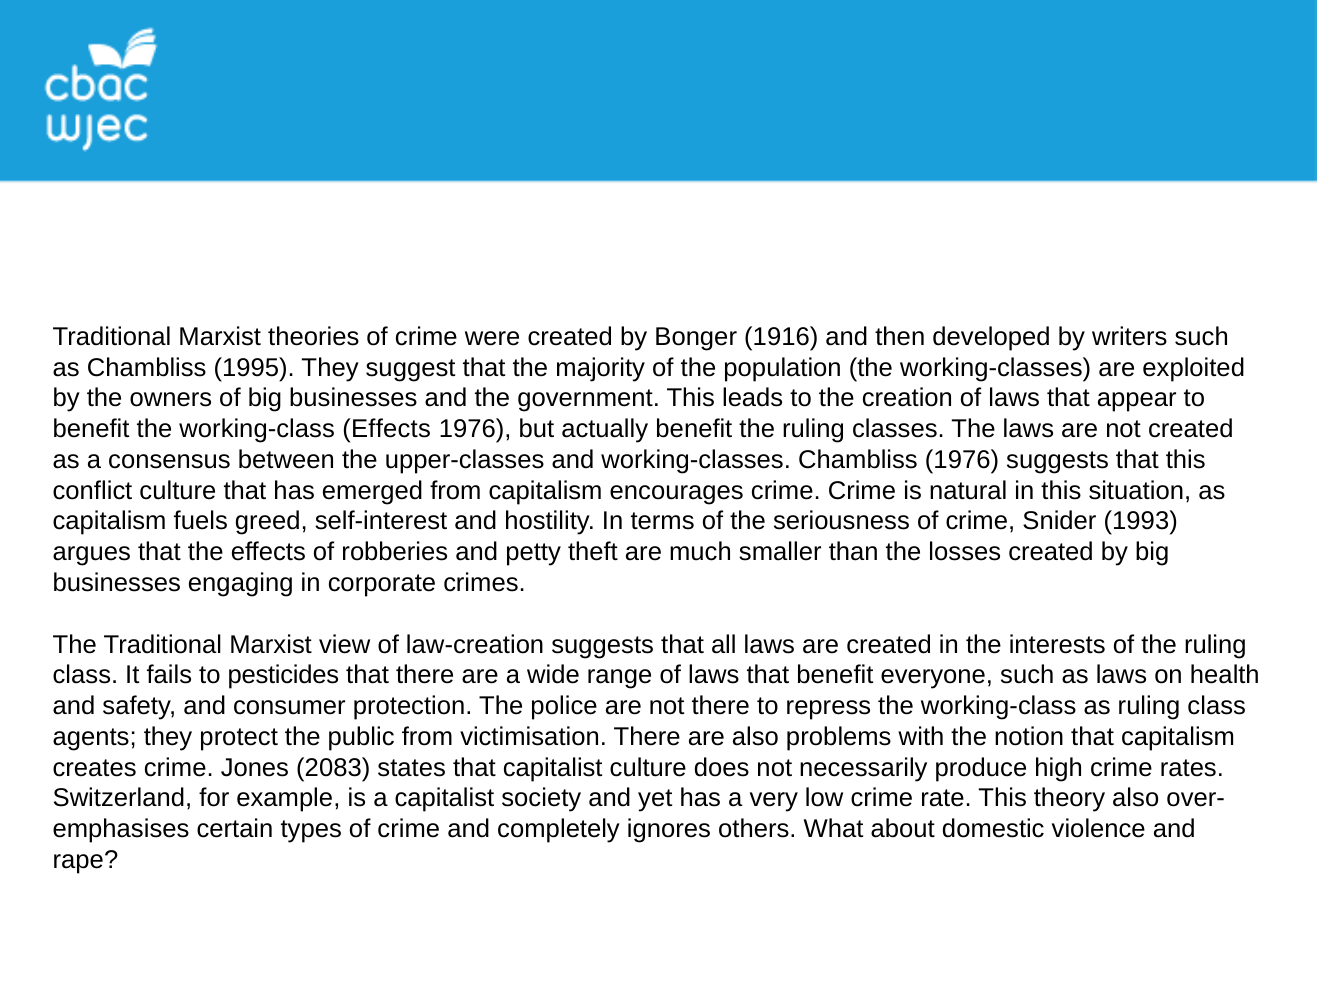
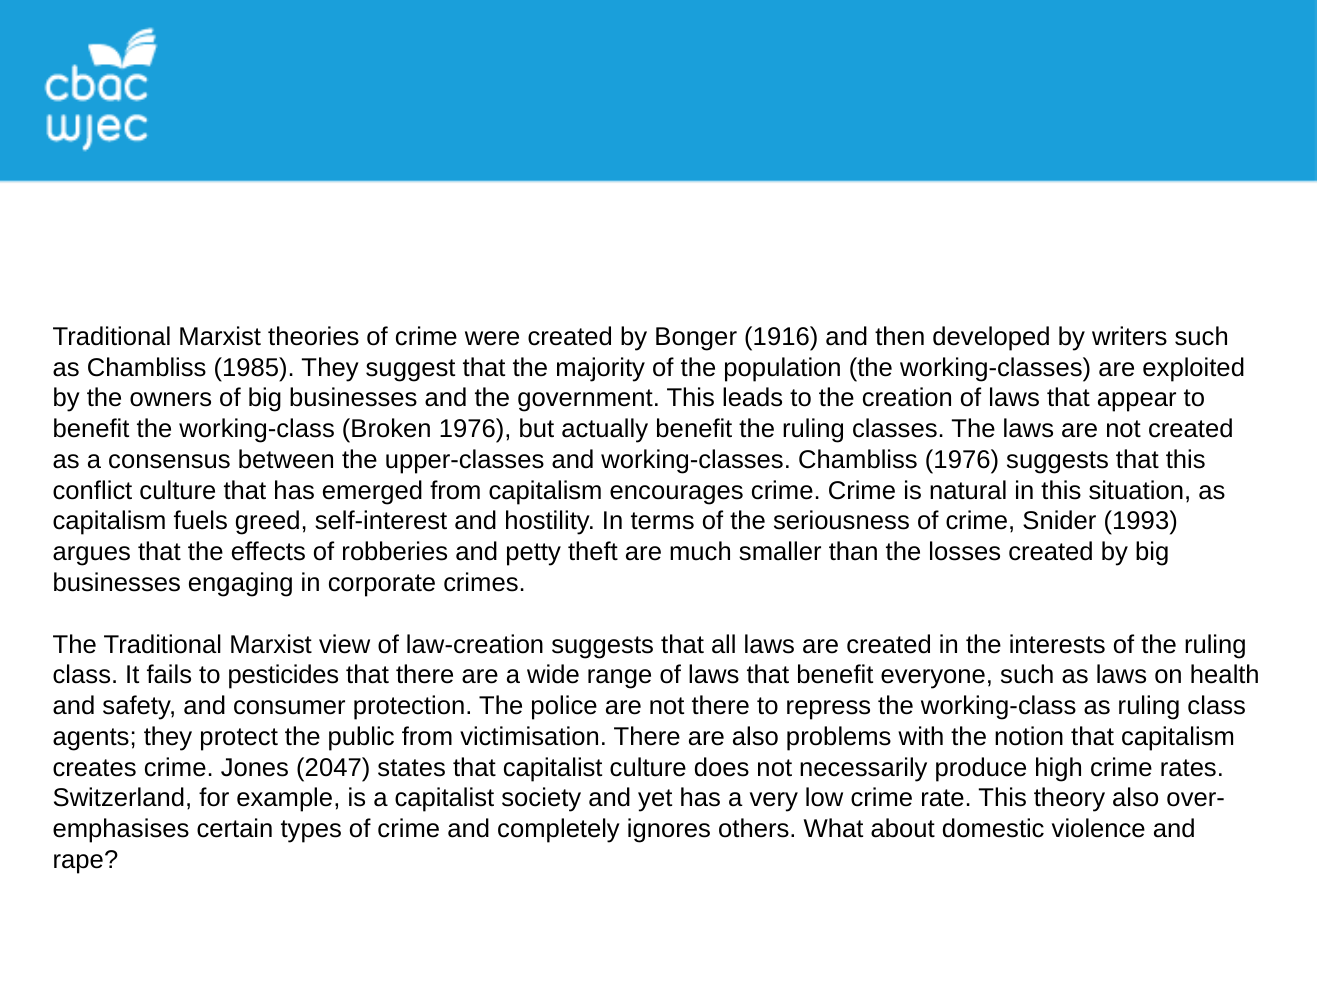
1995: 1995 -> 1985 (254, 368)
working-class Effects: Effects -> Broken (387, 429)
2083: 2083 -> 2047 (333, 767)
